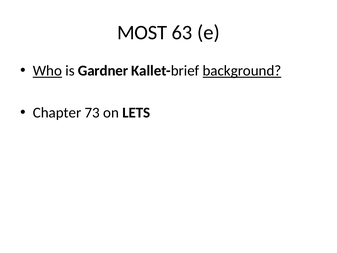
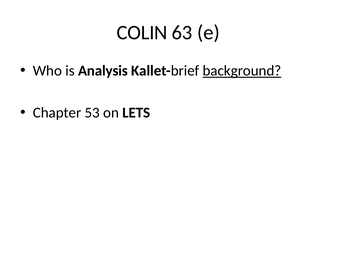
MOST: MOST -> COLIN (142, 33)
Who underline: present -> none (47, 71)
Gardner: Gardner -> Analysis (103, 71)
73: 73 -> 53 (92, 113)
